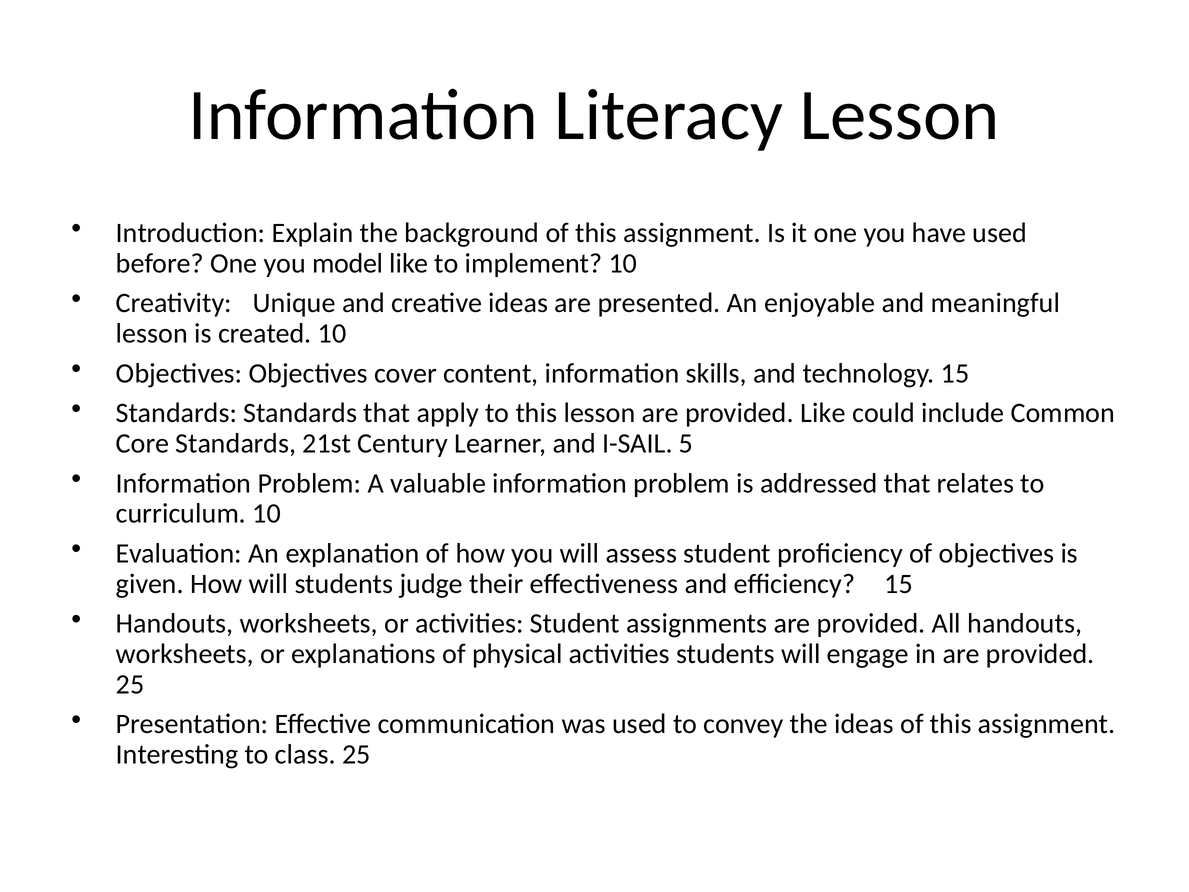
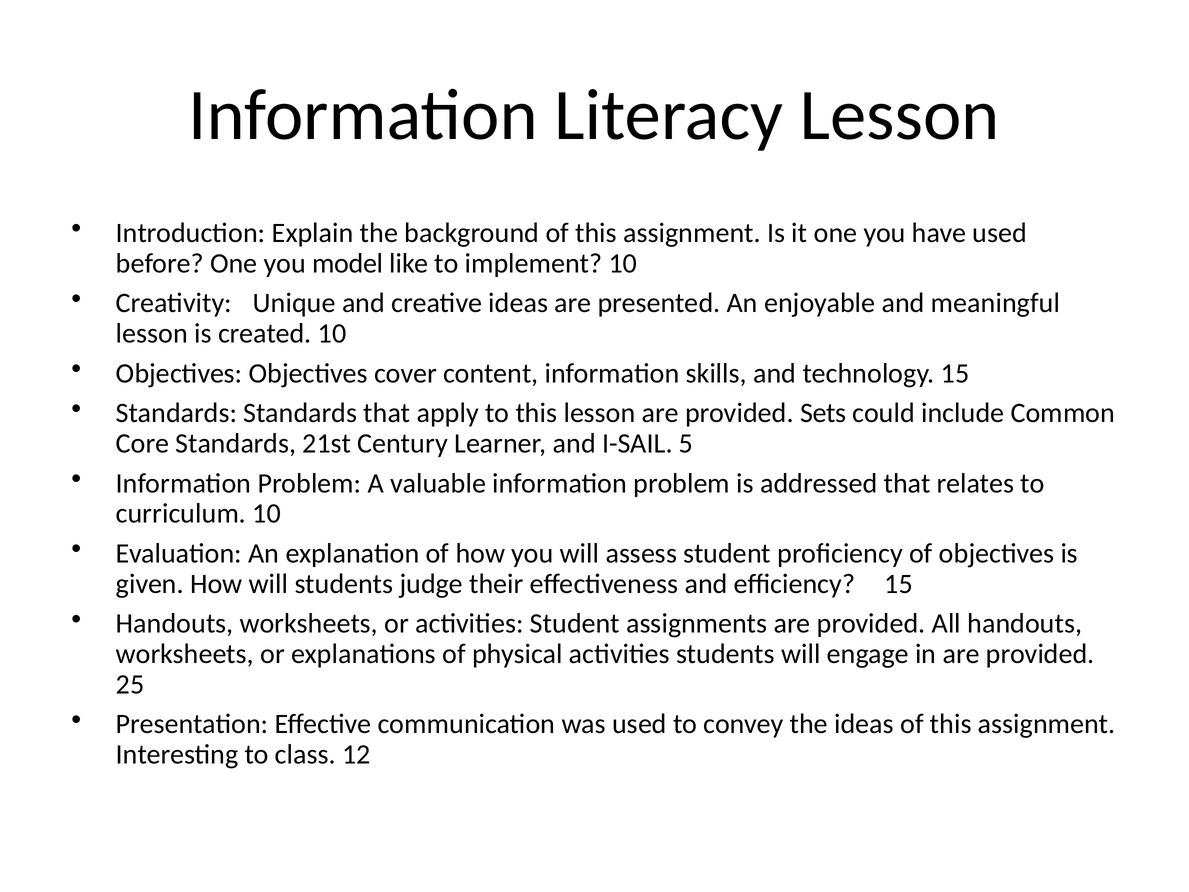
provided Like: Like -> Sets (823, 413)
class 25: 25 -> 12 (356, 754)
